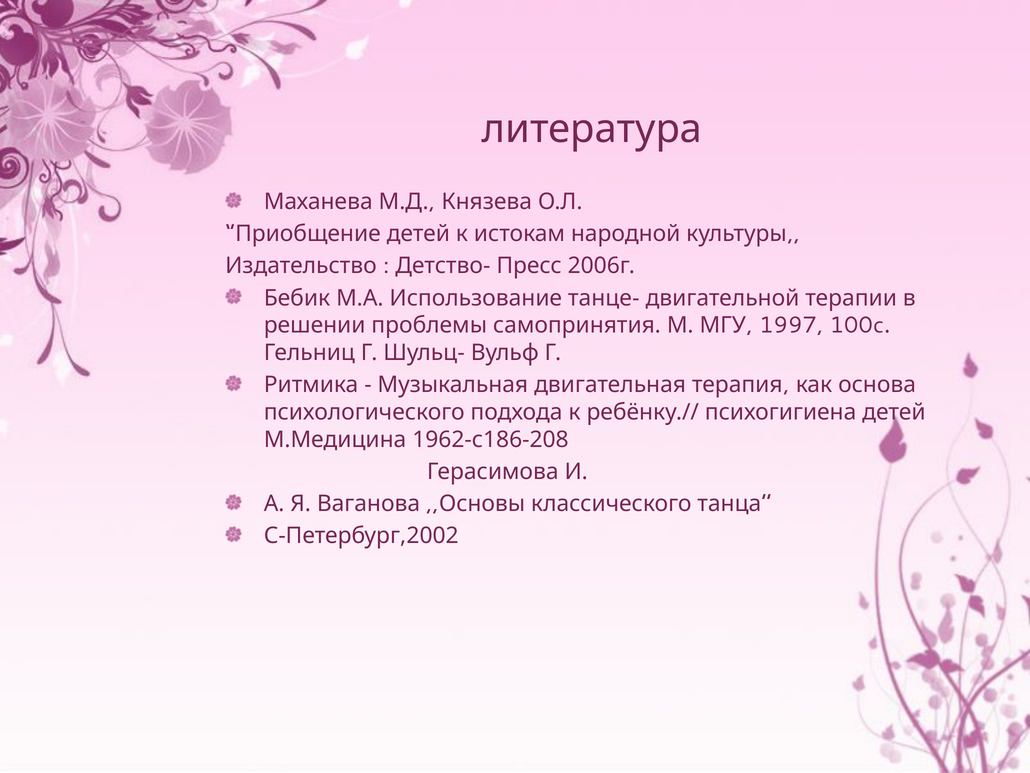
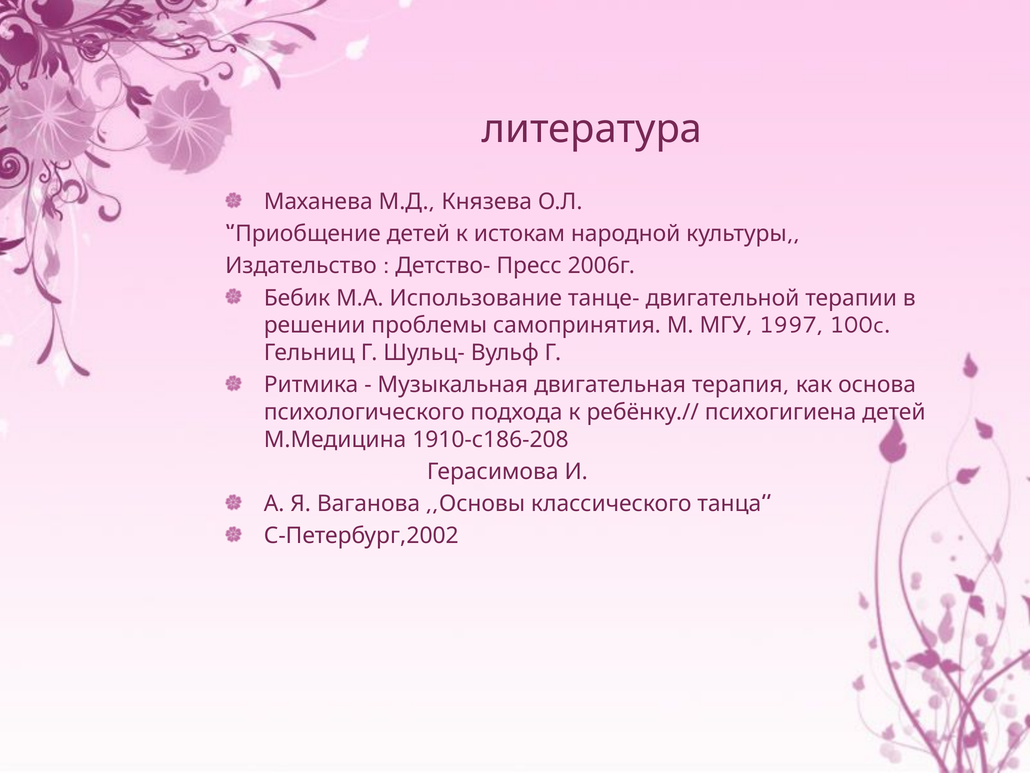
1962-с186-208: 1962-с186-208 -> 1910-с186-208 (490, 439)
